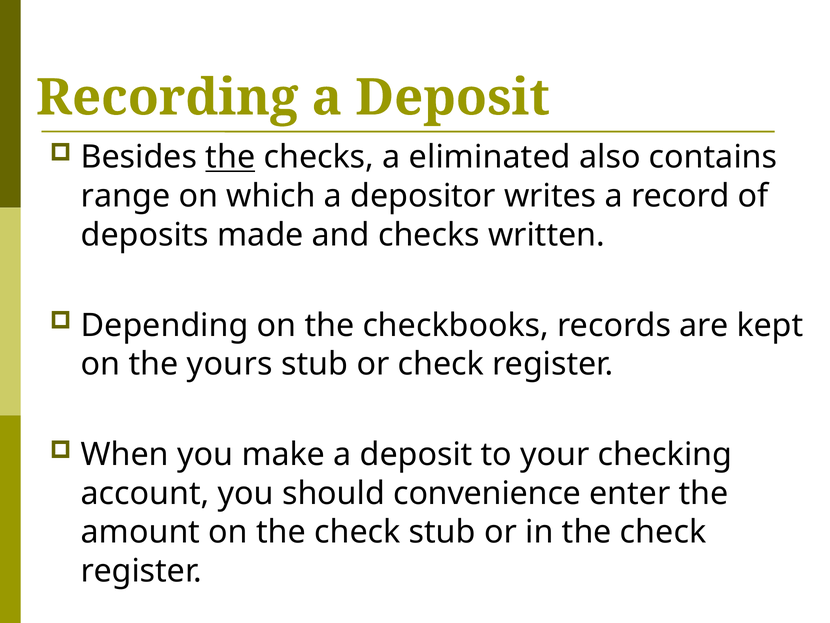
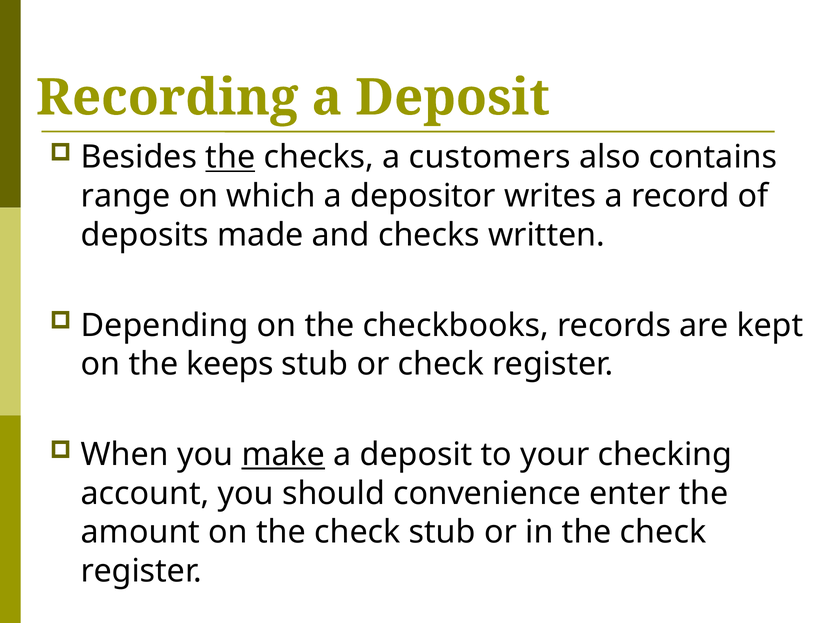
eliminated: eliminated -> customers (490, 157)
yours: yours -> keeps (230, 364)
make underline: none -> present (283, 454)
